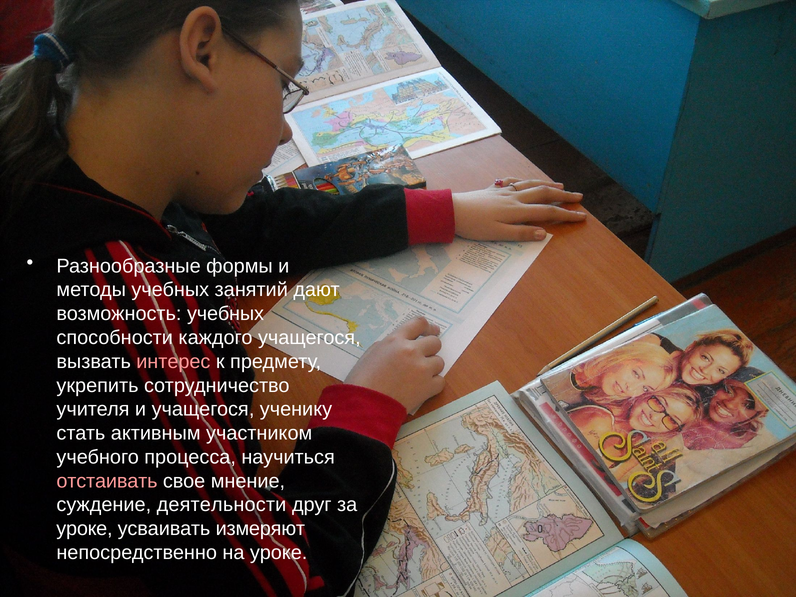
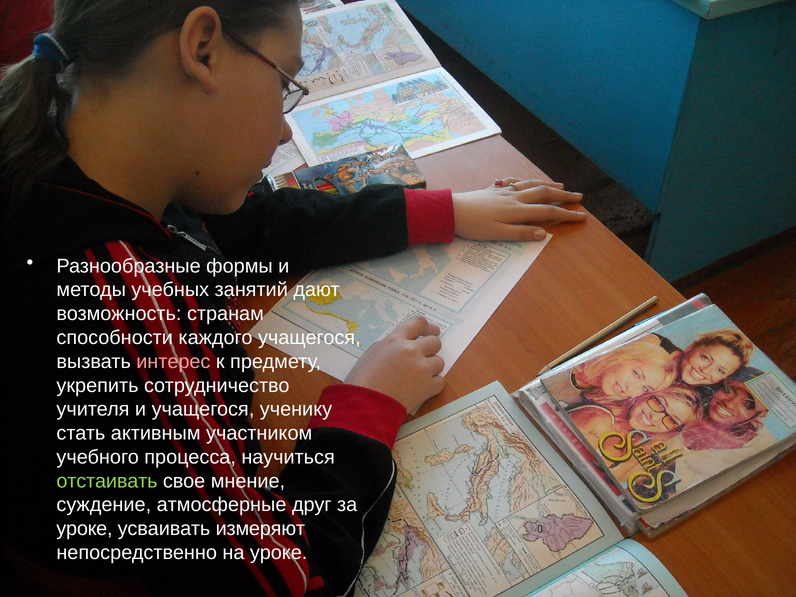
возможность учебных: учебных -> странам (225, 314)
отстаивать colour: pink -> light green (107, 481)
деятельности: деятельности -> атмосферные (222, 505)
